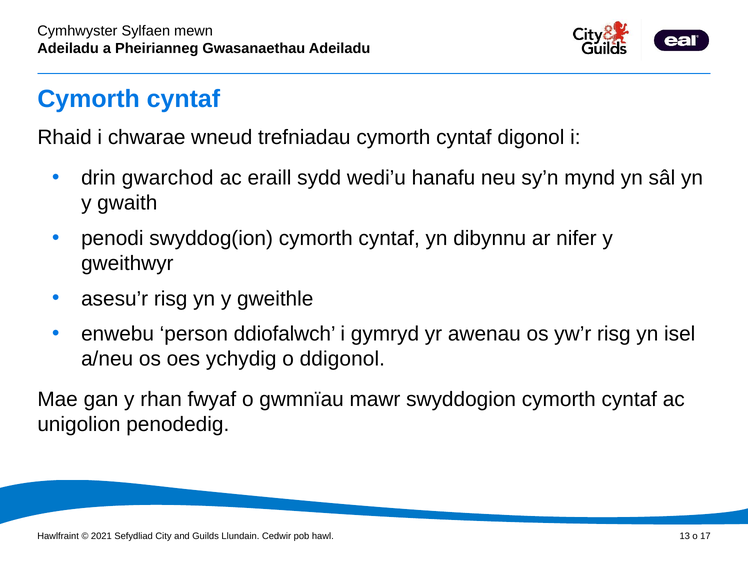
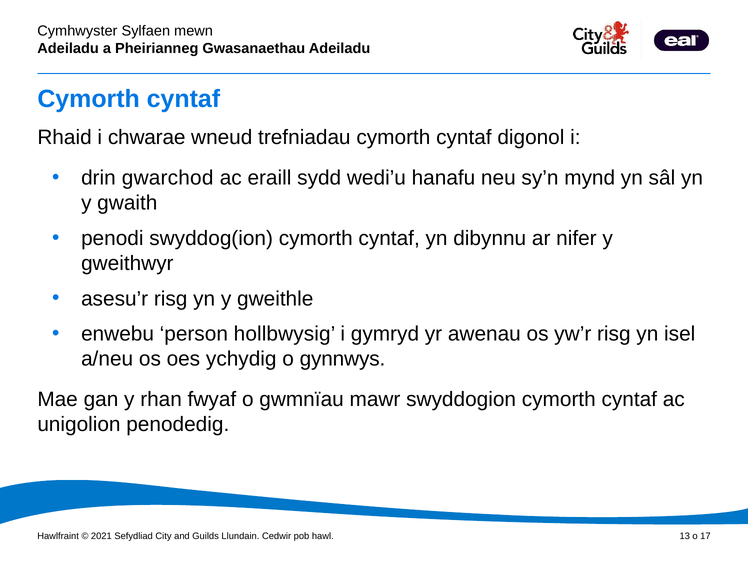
ddiofalwch: ddiofalwch -> hollbwysig (285, 334)
ddigonol: ddigonol -> gynnwys (342, 359)
